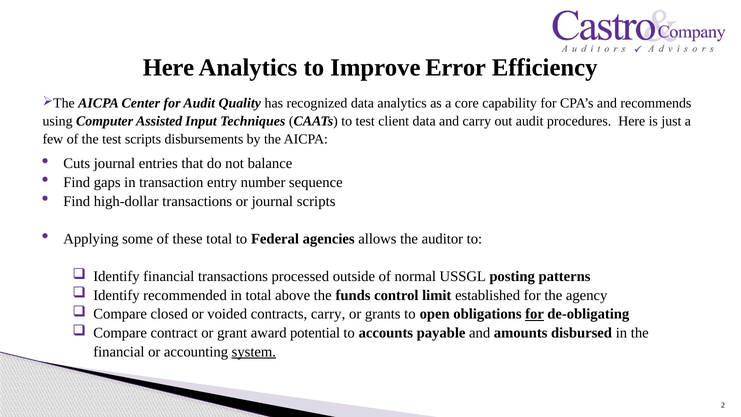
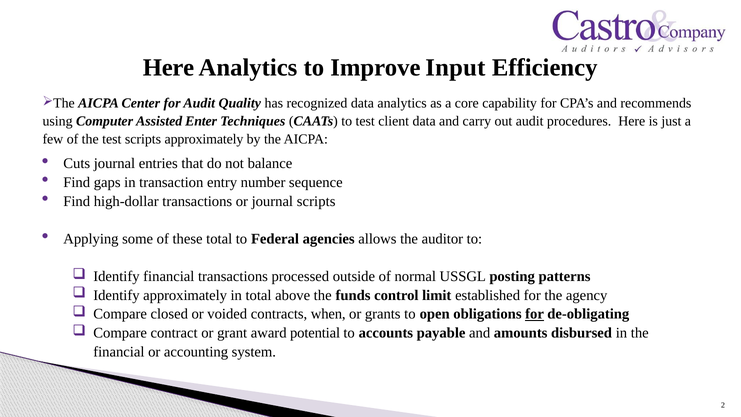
Error: Error -> Input (455, 68)
Input: Input -> Enter (201, 121)
scripts disbursements: disbursements -> approximately (204, 139)
Identify recommended: recommended -> approximately (185, 295)
contracts carry: carry -> when (328, 314)
system underline: present -> none (254, 352)
